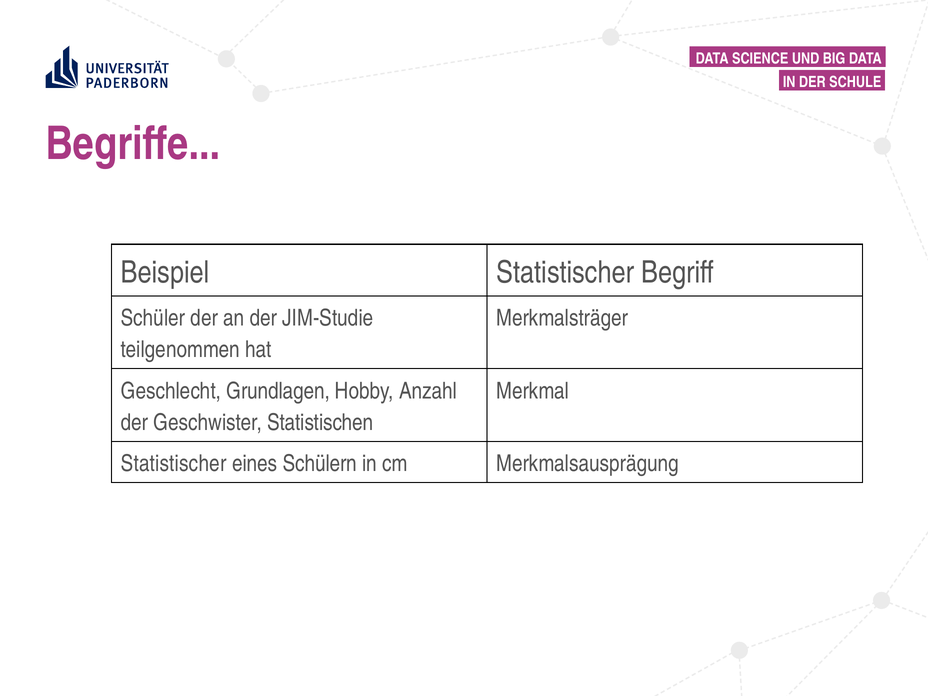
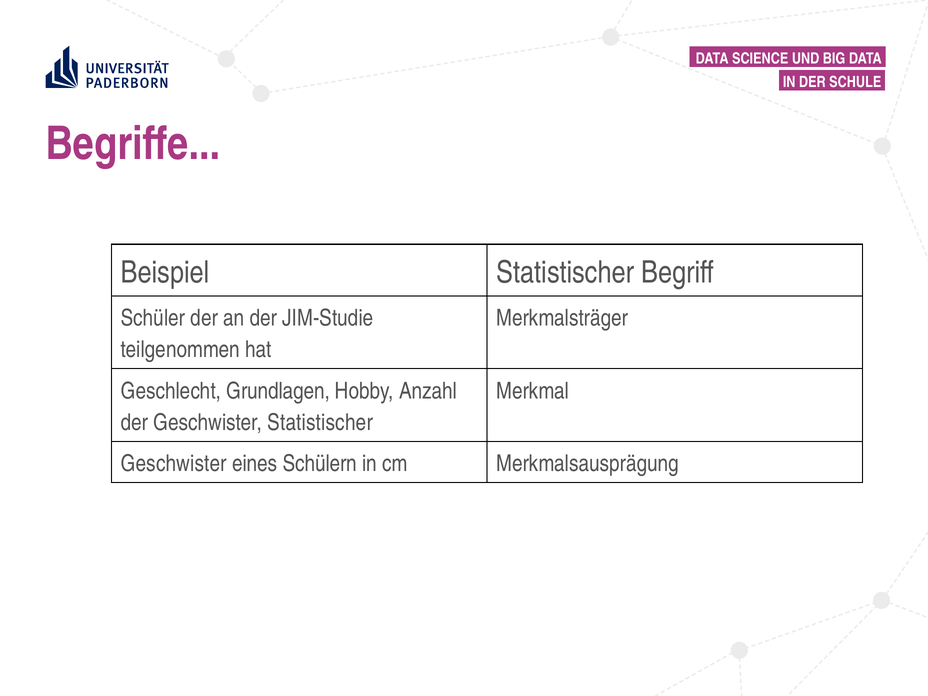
Geschwister Statistischen: Statistischen -> Statistischer (320, 423)
Statistischer: Statistischer -> Geschwister (174, 464)
